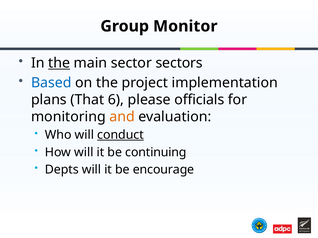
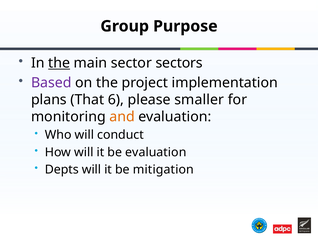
Monitor: Monitor -> Purpose (185, 26)
Based colour: blue -> purple (51, 83)
officials: officials -> smaller (199, 100)
conduct underline: present -> none (120, 135)
be continuing: continuing -> evaluation (156, 153)
encourage: encourage -> mitigation (163, 170)
